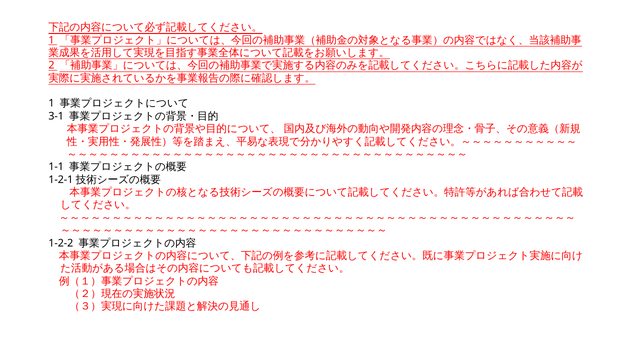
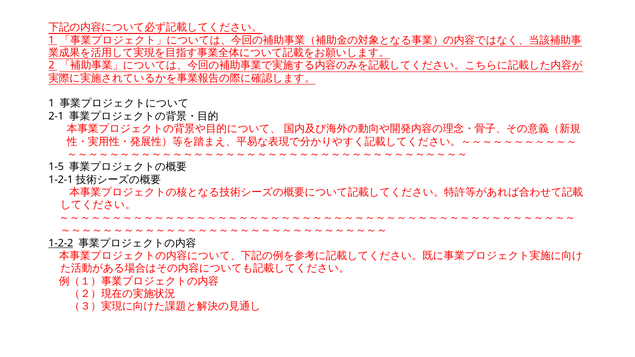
3-1: 3-1 -> 2-1 (56, 116)
1-1: 1-1 -> 1-5 (56, 167)
1-2-2 underline: none -> present (61, 243)
